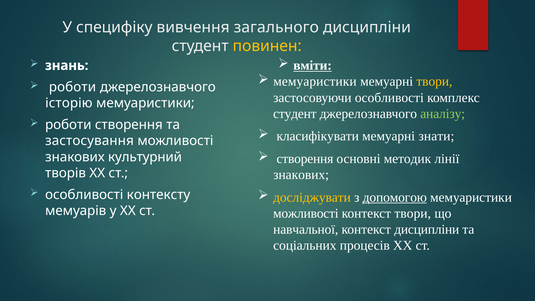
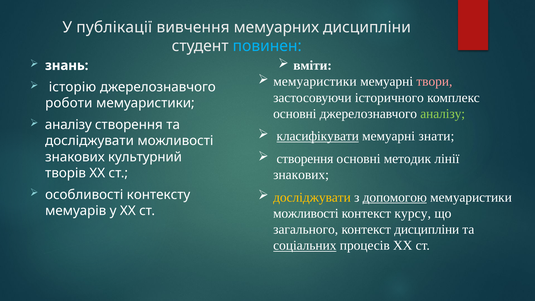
специфіку: специфіку -> публікації (114, 27)
загального: загального -> мемуарних (276, 27)
повинен colour: yellow -> light blue (267, 46)
вміти underline: present -> none (313, 65)
твори colour: yellow -> pink (434, 82)
роботи: роботи -> історію (72, 87)
застосовуючи особливості: особливості -> історичного (389, 98)
історію: історію -> роботи (69, 103)
студент: студент -> основні (295, 114)
роботи: роботи -> аналізу (68, 125)
класифікувати underline: none -> present (318, 136)
застосування: застосування -> досліджувати (90, 141)
контекст твори: твори -> курсу (413, 213)
навчальної: навчальної -> загального (306, 229)
соціальних underline: none -> present (305, 245)
